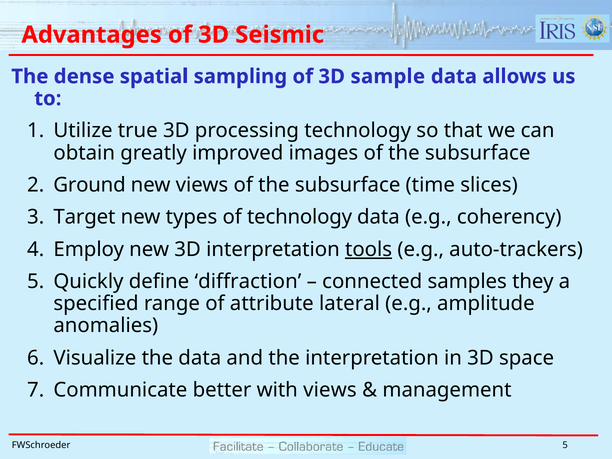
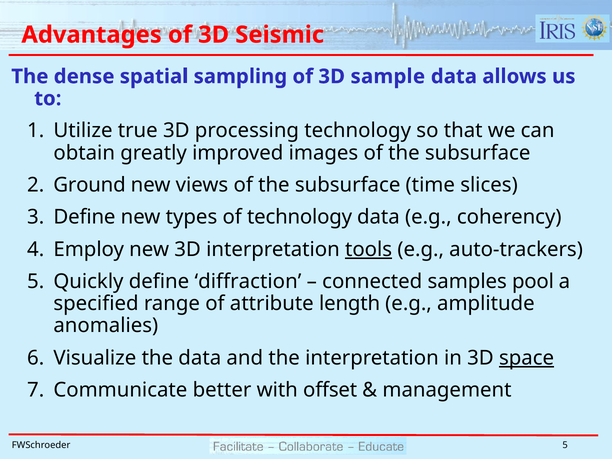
Target: Target -> Define (84, 217)
they: they -> pool (533, 282)
lateral: lateral -> length (350, 304)
space underline: none -> present (527, 358)
with views: views -> offset (330, 390)
